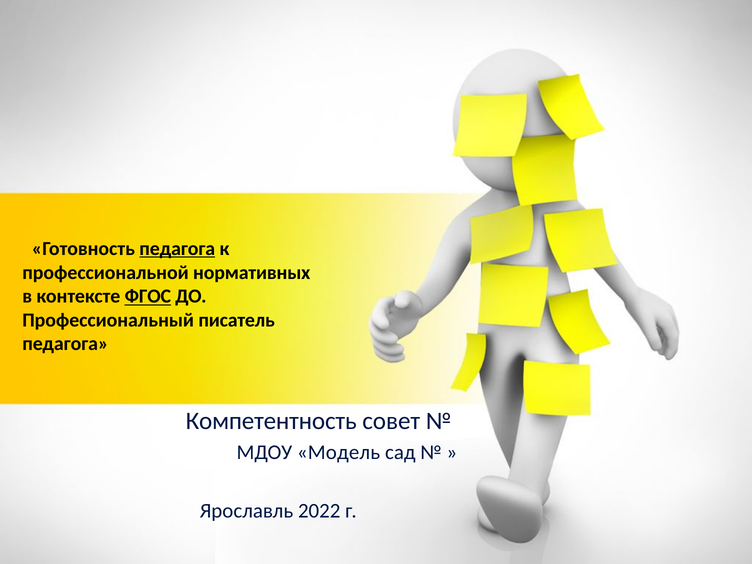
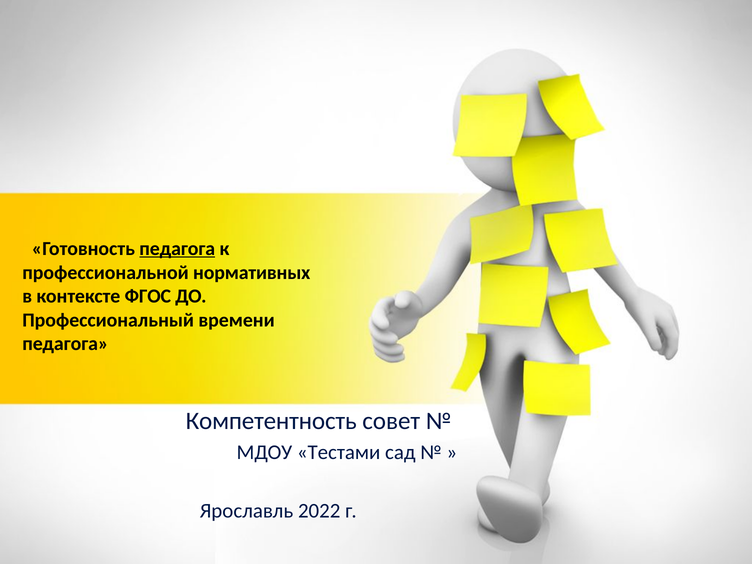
ФГОС underline: present -> none (148, 296)
писатель: писатель -> времени (237, 320)
Модель: Модель -> Тестами (339, 452)
